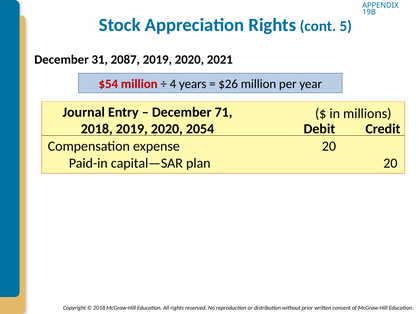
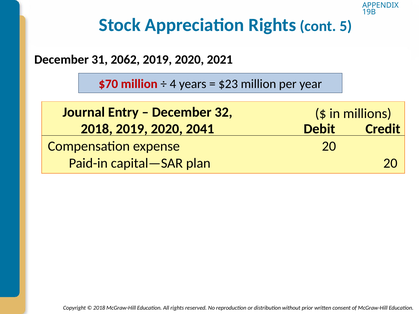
2087: 2087 -> 2062 (125, 60)
$54: $54 -> $70 (108, 84)
$26: $26 -> $23 (228, 84)
71: 71 -> 32 (223, 112)
2054: 2054 -> 2041 (200, 129)
